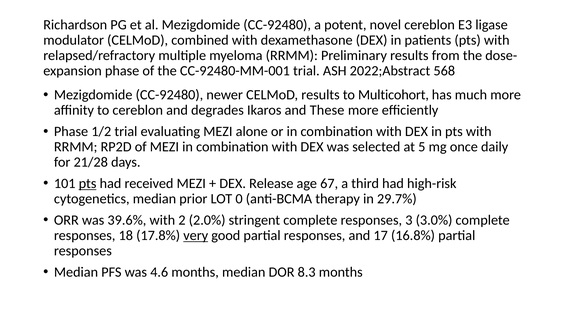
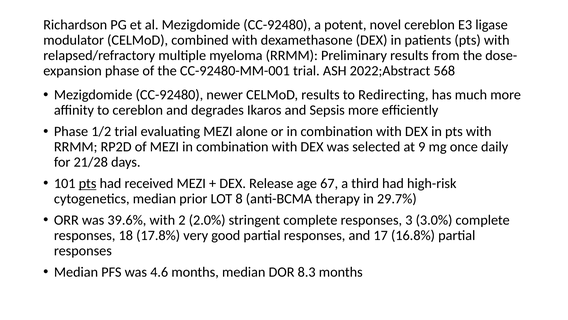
Multicohort: Multicohort -> Redirecting (393, 95)
These: These -> Sepsis (327, 110)
5: 5 -> 9 (422, 147)
0: 0 -> 8 (239, 199)
very underline: present -> none (196, 235)
